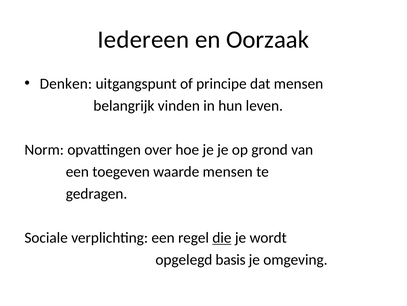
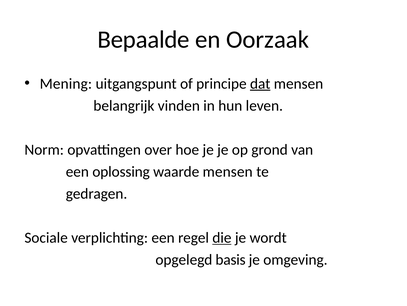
Iedereen: Iedereen -> Bepaalde (144, 39)
Denken: Denken -> Mening (66, 83)
dat underline: none -> present (260, 83)
toegeven: toegeven -> oplossing (121, 171)
